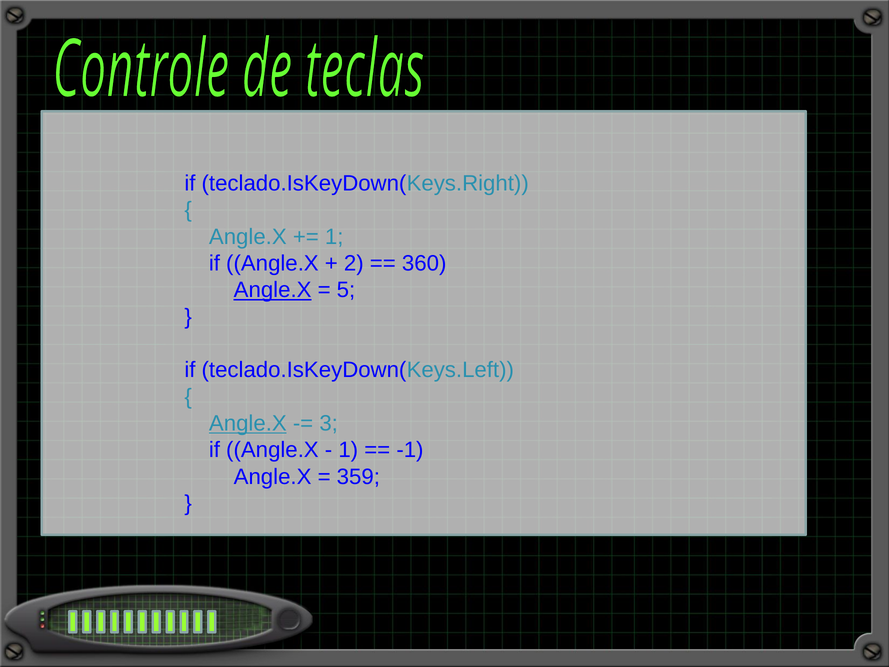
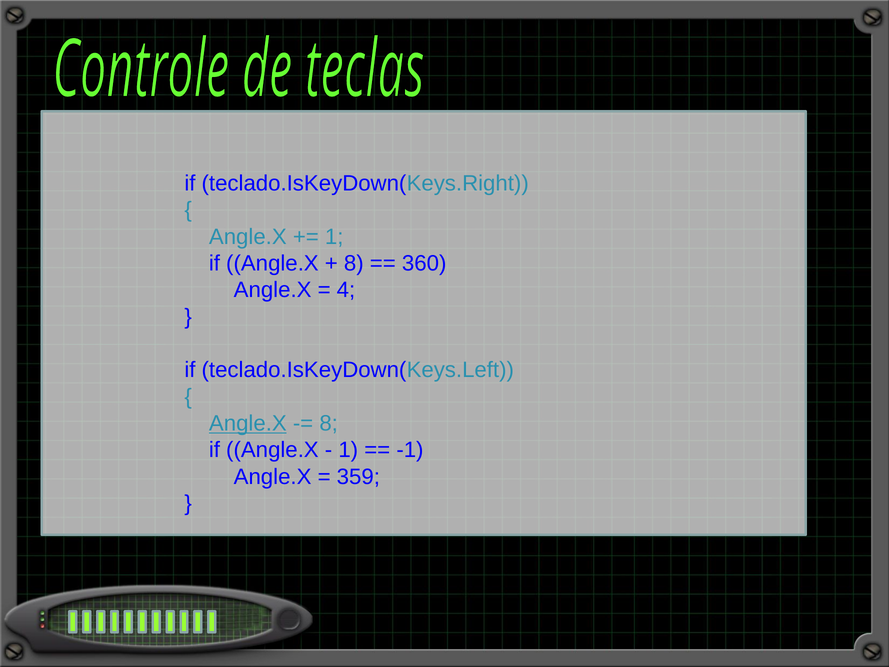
2: 2 -> 8 (354, 263)
Angle.X underline: present -> none (273, 290)
5: 5 -> 4 (346, 290)
3: 3 -> 8 (329, 423)
